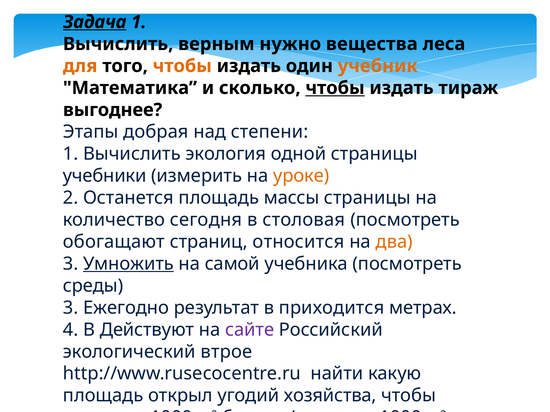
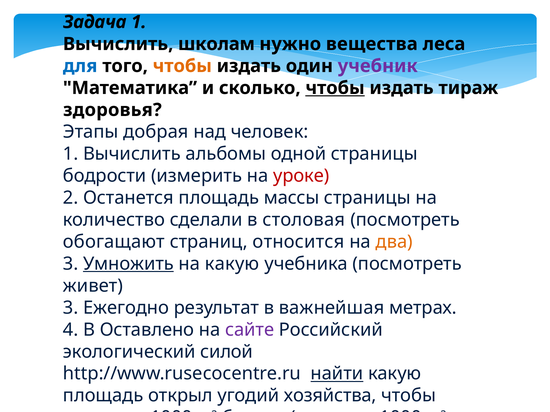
Задача underline: present -> none (95, 22)
верным: верным -> школам (216, 44)
для colour: orange -> blue (80, 66)
учебник colour: orange -> purple (378, 66)
выгоднее: выгоднее -> здоровья (112, 110)
степени: степени -> человек (270, 132)
экология: экология -> альбомы (226, 154)
учебники: учебники -> бодрости (105, 176)
уроке colour: orange -> red (301, 176)
сегодня: сегодня -> сделали (206, 220)
на самой: самой -> какую (232, 264)
среды: среды -> живет (93, 286)
приходится: приходится -> важнейшая (332, 308)
Действуют: Действуют -> Оставлено (147, 330)
втрое: втрое -> силой (227, 352)
найти underline: none -> present (337, 374)
